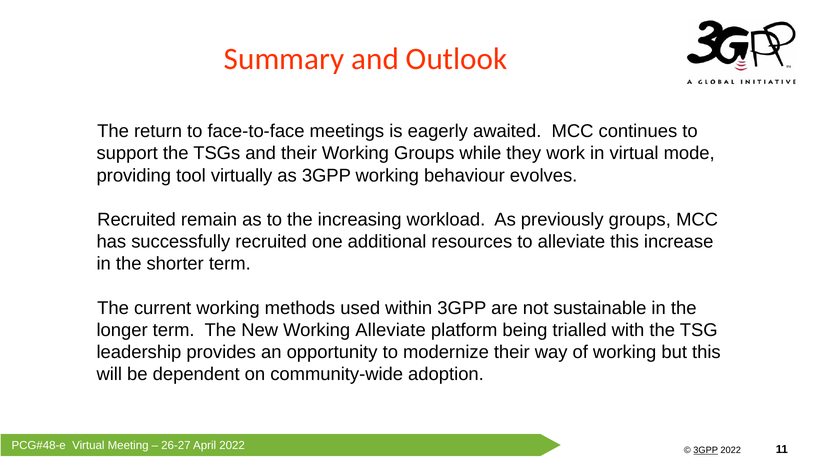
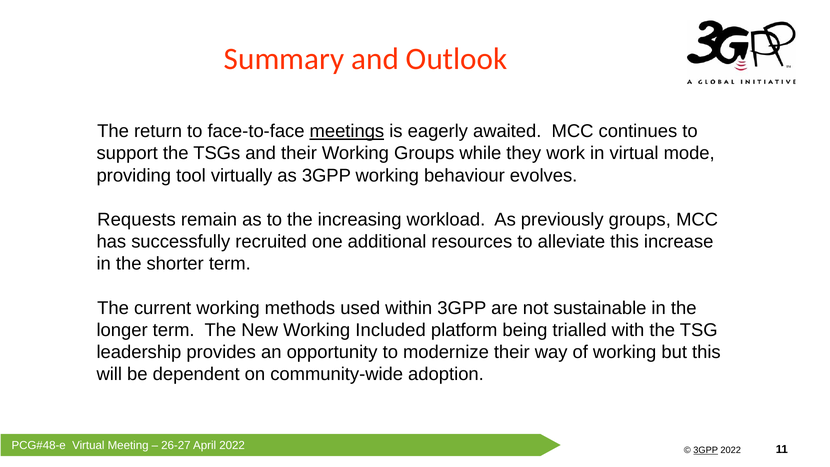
meetings underline: none -> present (347, 131)
Recruited: Recruited -> Requests (136, 220)
Working Alleviate: Alleviate -> Included (391, 330)
